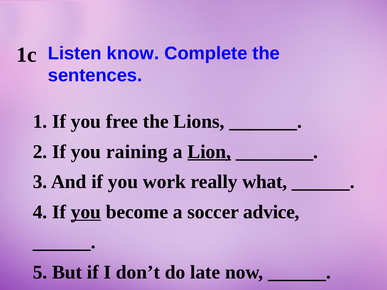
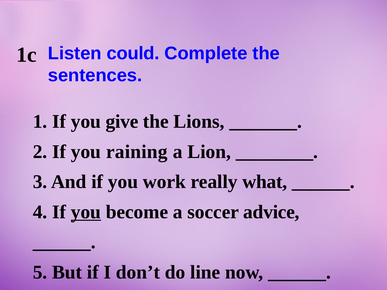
know: know -> could (133, 53)
free: free -> give (122, 122)
Lion underline: present -> none (209, 152)
late: late -> line (205, 272)
